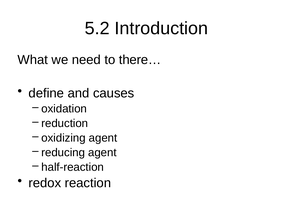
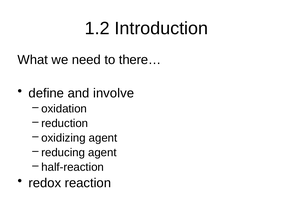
5.2: 5.2 -> 1.2 (97, 28)
causes: causes -> involve (114, 93)
